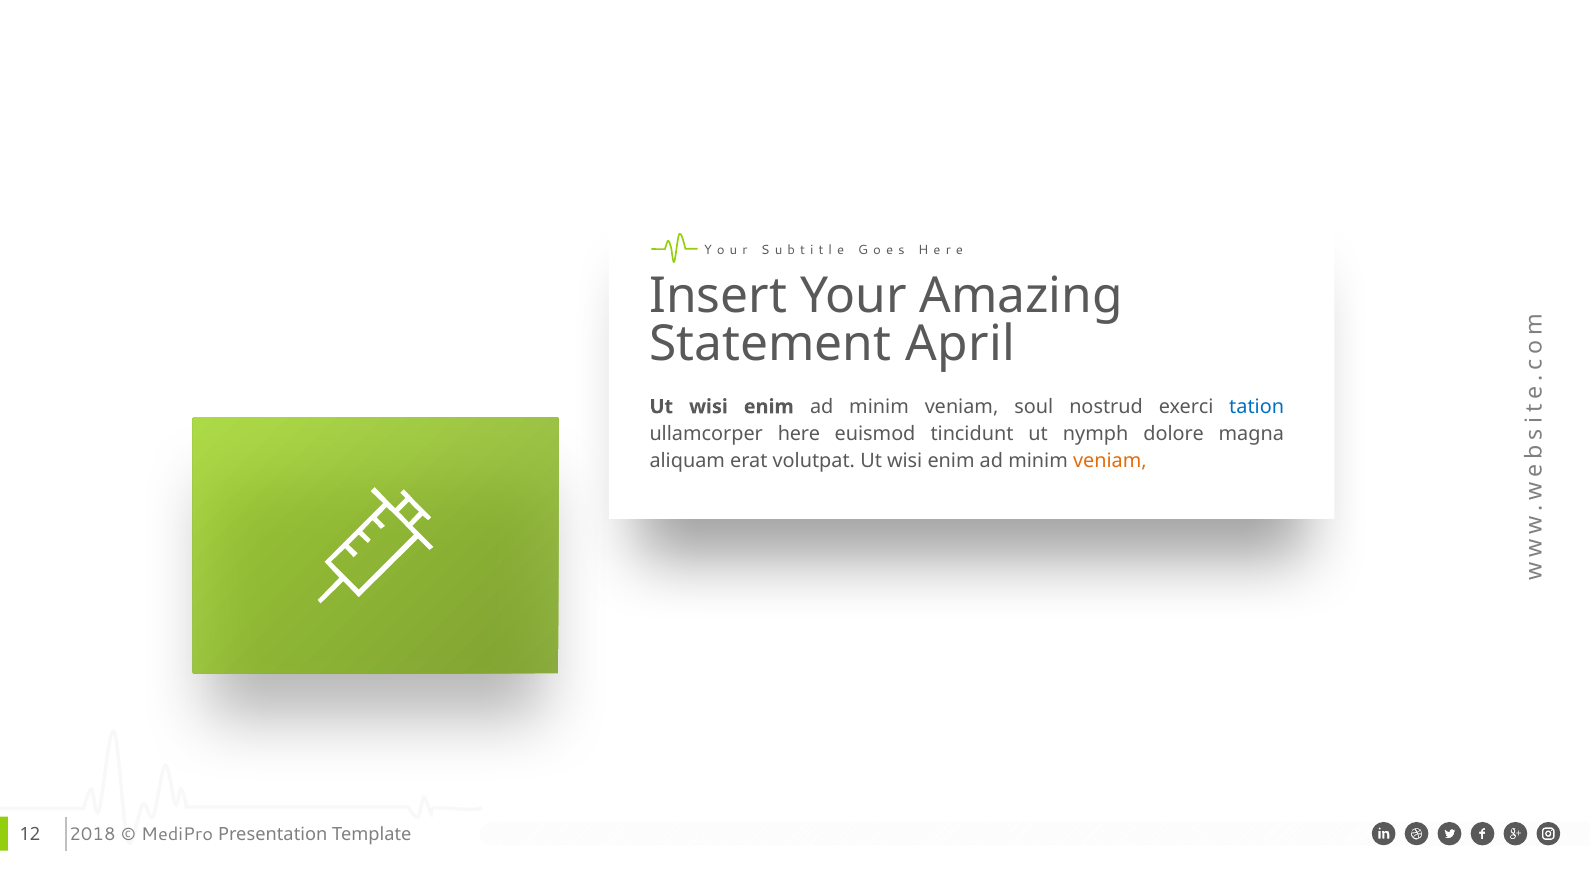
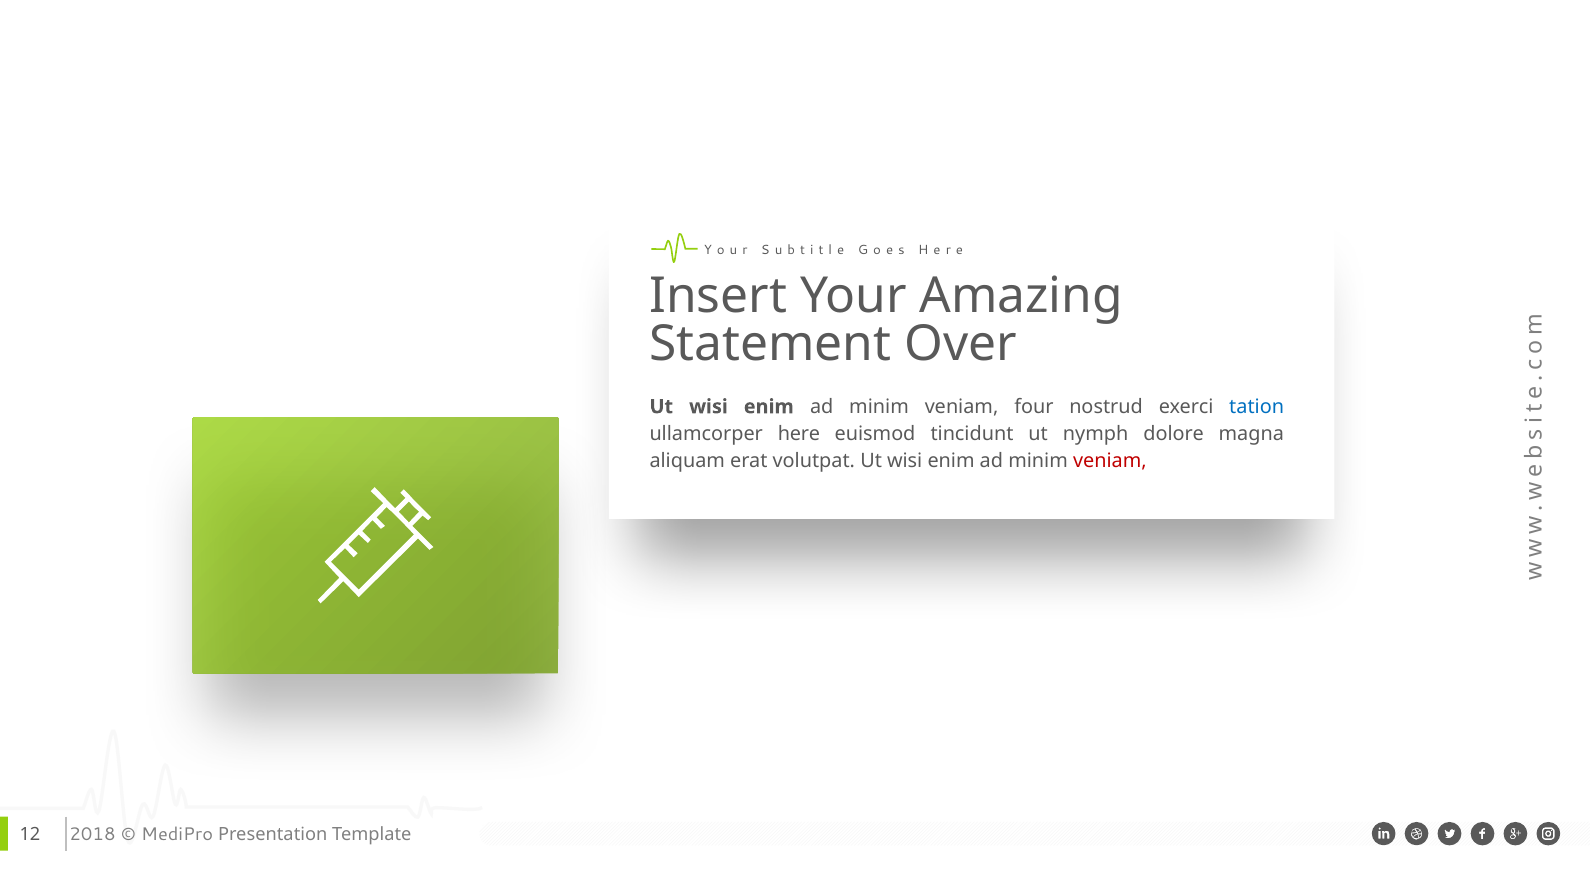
April: April -> Over (961, 344)
soul: soul -> four (1034, 407)
veniam colour: orange -> red (1110, 461)
